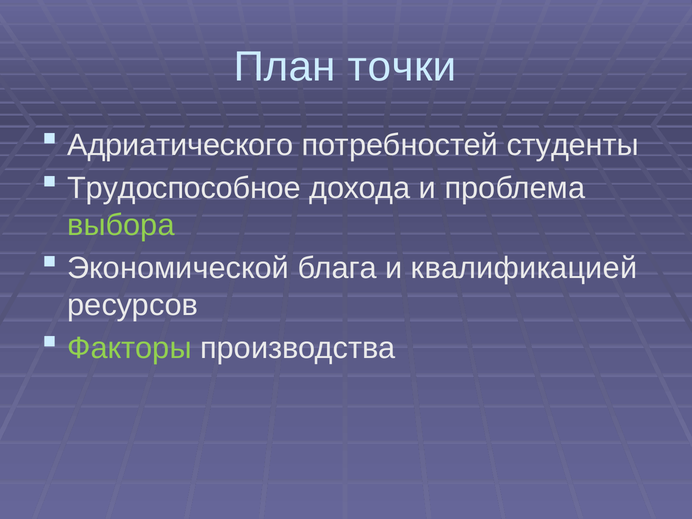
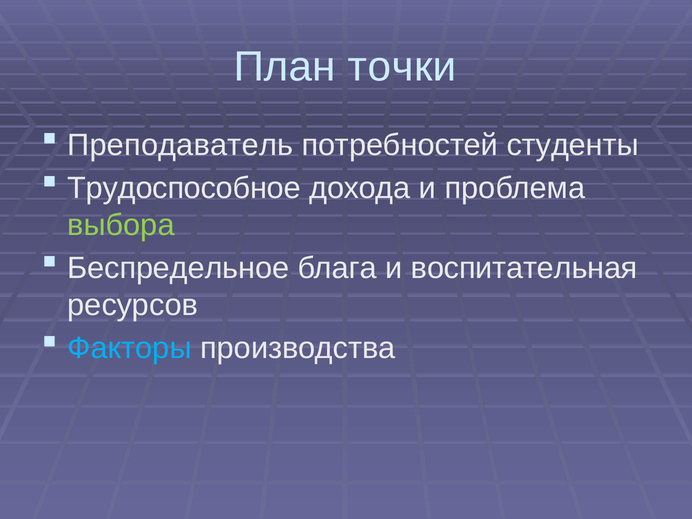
Адриатического: Адриатического -> Преподаватель (180, 145)
Экономической: Экономической -> Беспредельное (178, 268)
квалификацией: квалификацией -> воспитательная (524, 268)
Факторы colour: light green -> light blue (130, 348)
